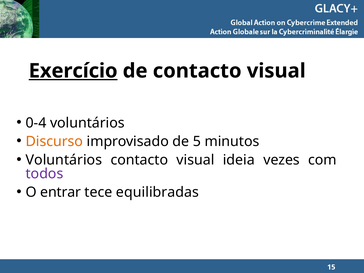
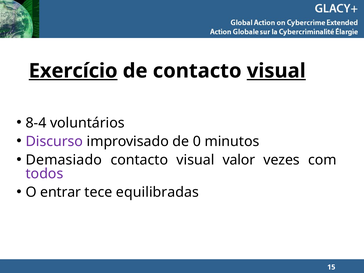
visual underline: none -> present (276, 71)
0-4: 0-4 -> 8-4 (36, 123)
Discurso colour: orange -> purple (54, 141)
5: 5 -> 0 (197, 141)
Voluntários: Voluntários -> Demasiado (64, 160)
ideia: ideia -> valor (239, 160)
